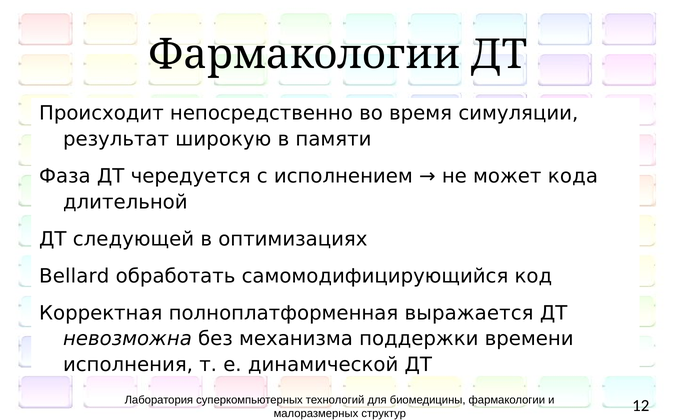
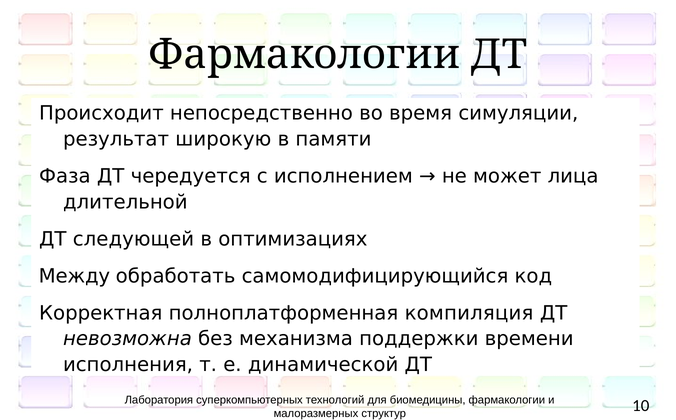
кода: кода -> лица (573, 177)
Bellard: Bellard -> Между (74, 276)
выражается: выражается -> компиляция (469, 313)
12: 12 -> 10 (641, 406)
